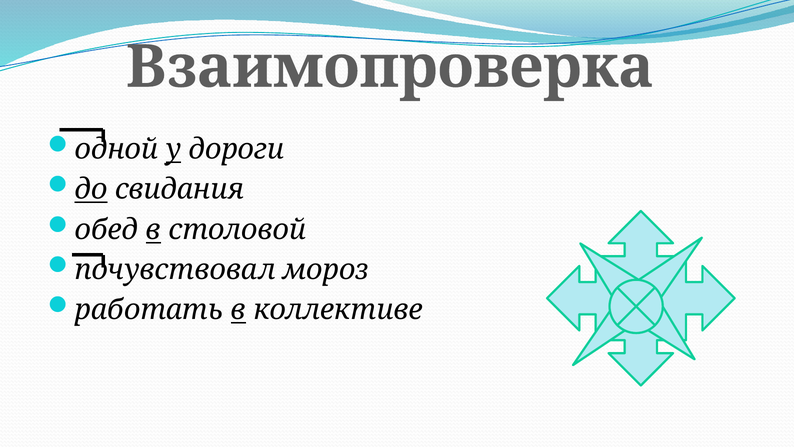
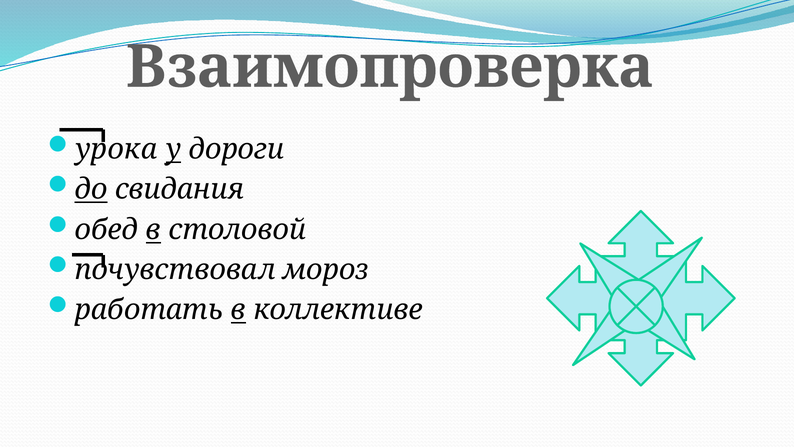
одной: одной -> урока (116, 149)
